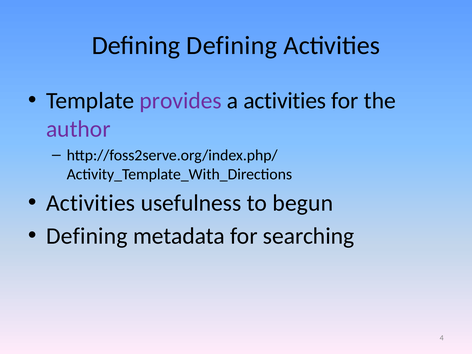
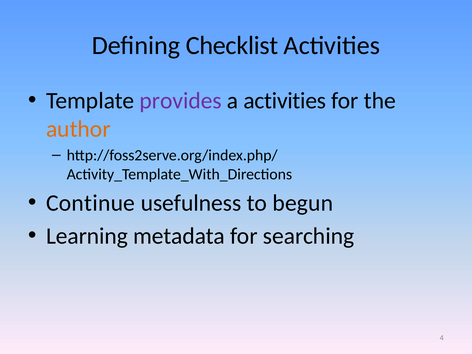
Defining Defining: Defining -> Checklist (232, 45)
author colour: purple -> orange (78, 129)
Activities: Activities -> Continue (91, 203)
Defining: Defining -> Learning (87, 236)
